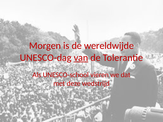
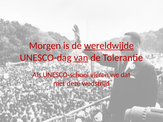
wereldwijde underline: none -> present (109, 46)
